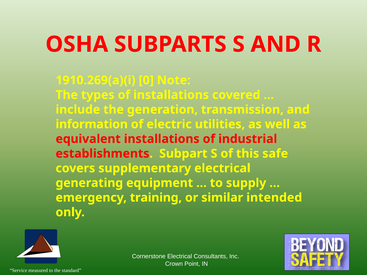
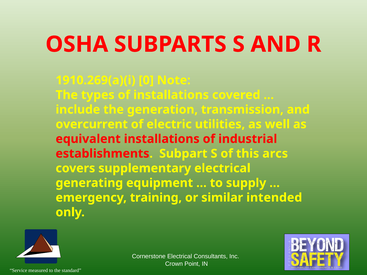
information: information -> overcurrent (92, 124)
safe: safe -> arcs (275, 154)
